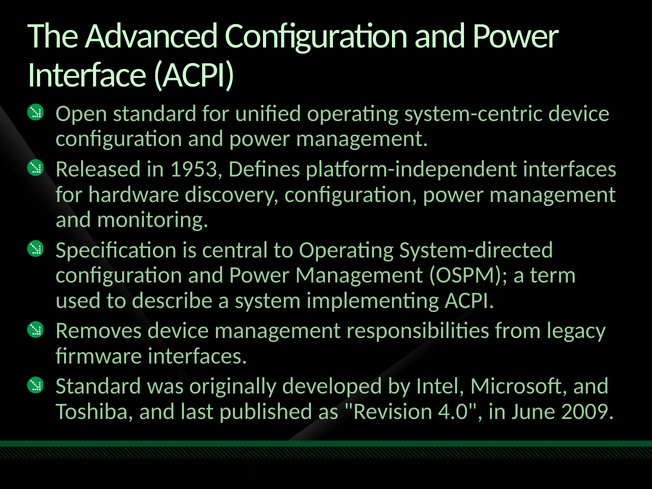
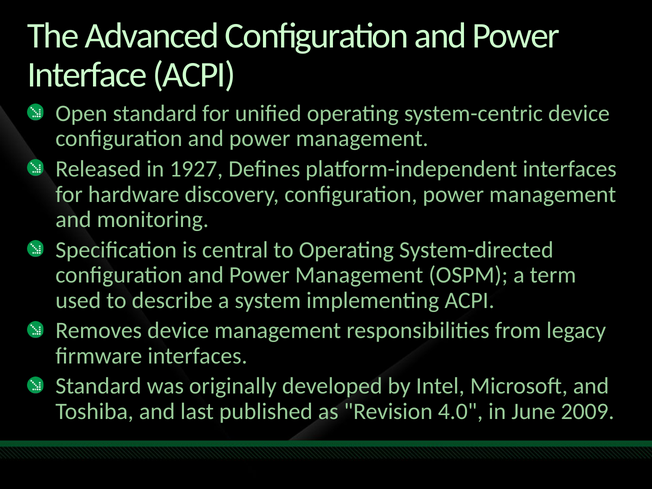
1953: 1953 -> 1927 (196, 169)
